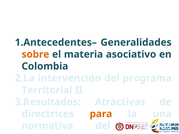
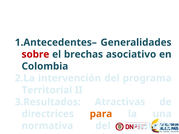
sobre colour: orange -> red (35, 54)
materia: materia -> brechas (83, 54)
brechas: brechas -> materia (152, 126)
